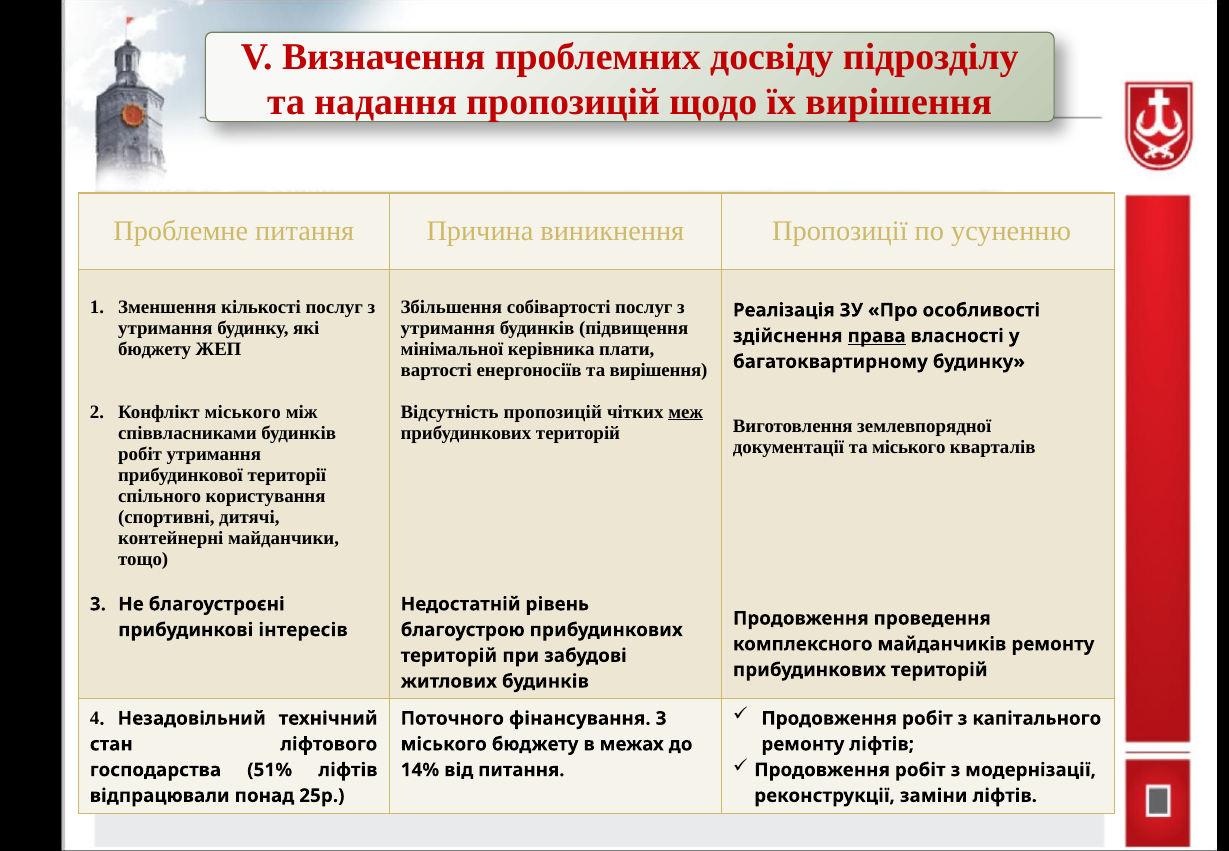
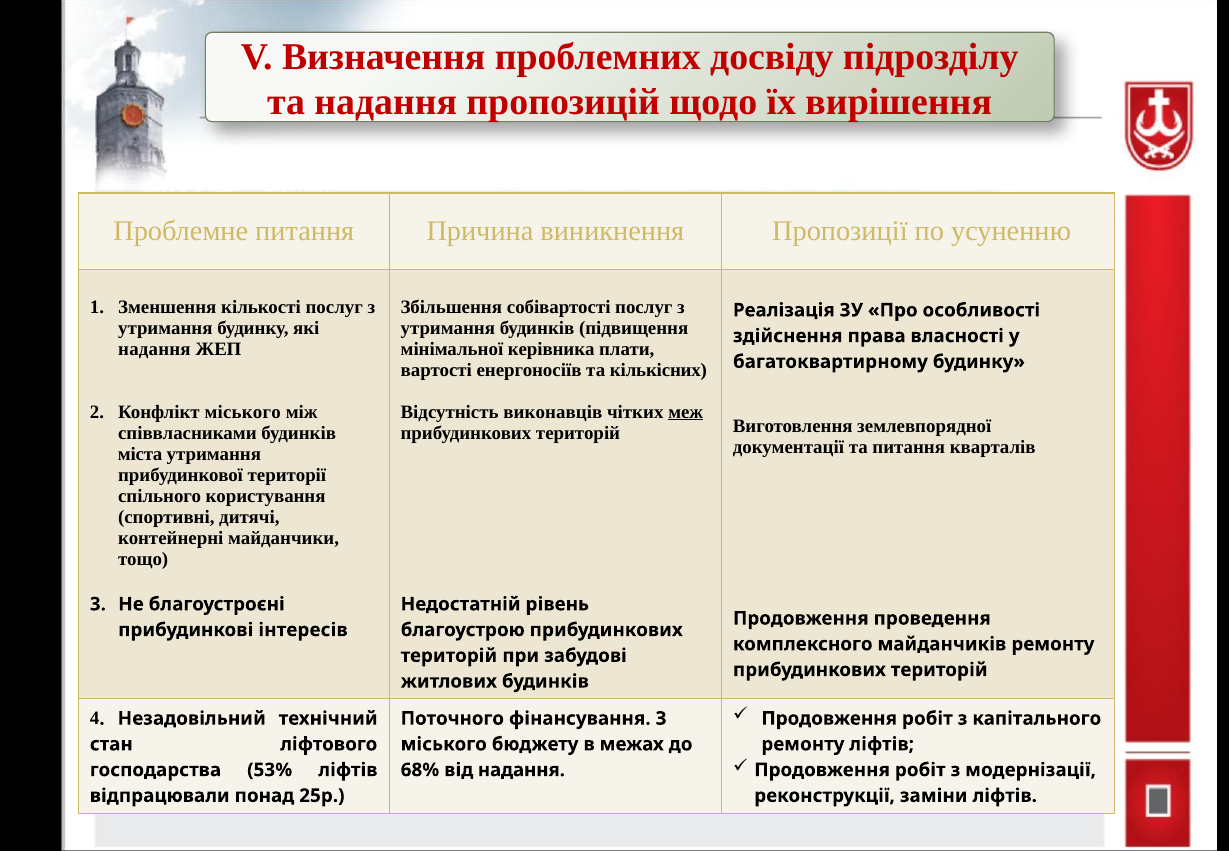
права underline: present -> none (877, 336)
бюджету: бюджету -> надання (154, 349)
та вирішення: вирішення -> кількісних (658, 370)
Відсутність пропозицій: пропозицій -> виконавців (553, 412)
та міського: міського -> питання (909, 447)
робіт: робіт -> міста (140, 454)
51%: 51% -> 53% (270, 770)
14%: 14% -> 68% (420, 770)
від питання: питання -> надання (521, 770)
